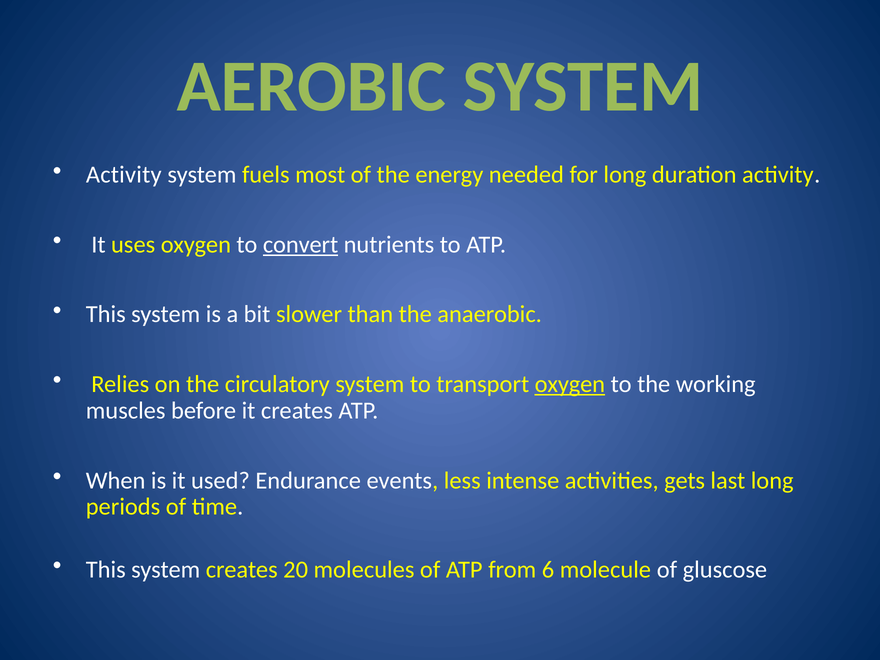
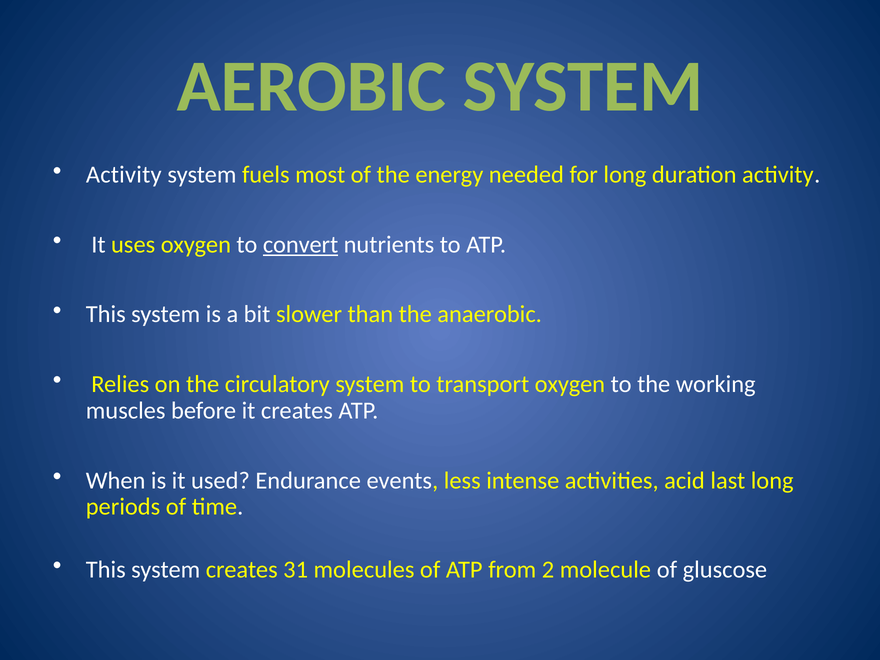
oxygen underline: present -> none (570, 384)
gets: gets -> acid (685, 480)
20: 20 -> 31 (296, 570)
6: 6 -> 2 (548, 570)
